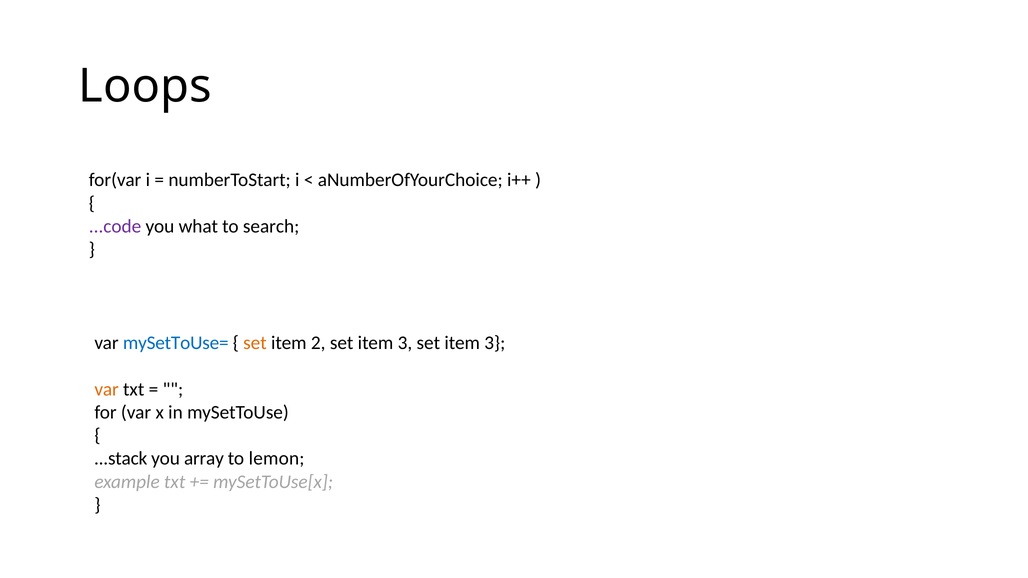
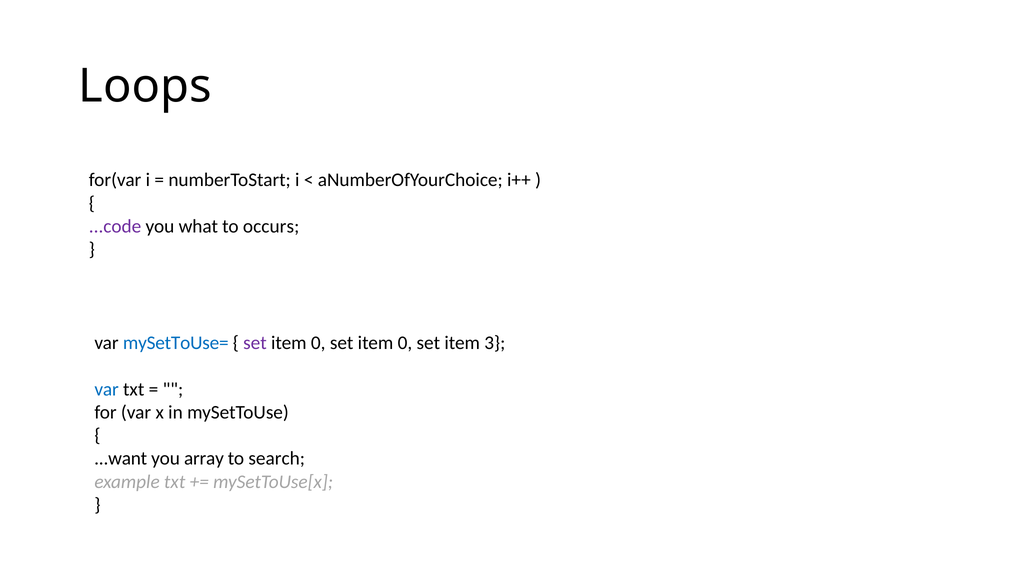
search: search -> occurs (271, 226)
set colour: orange -> purple (255, 343)
2: 2 -> 0 (318, 343)
3: 3 -> 0 (405, 343)
var colour: orange -> blue (107, 389)
...stack: ...stack -> ...want (121, 459)
lemon: lemon -> search (277, 459)
